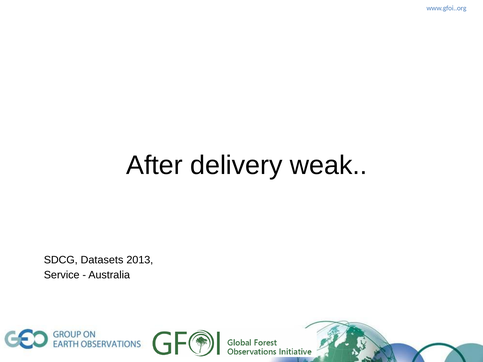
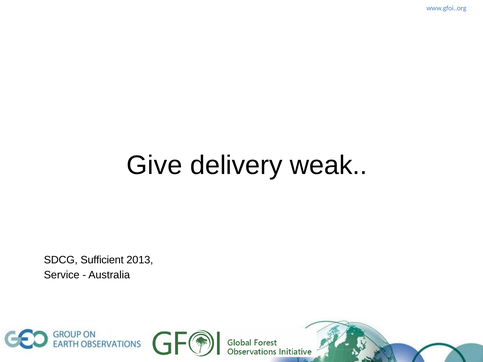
After: After -> Give (154, 165)
Datasets: Datasets -> Sufficient (102, 260)
